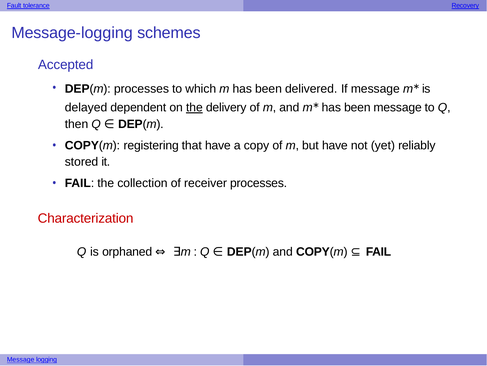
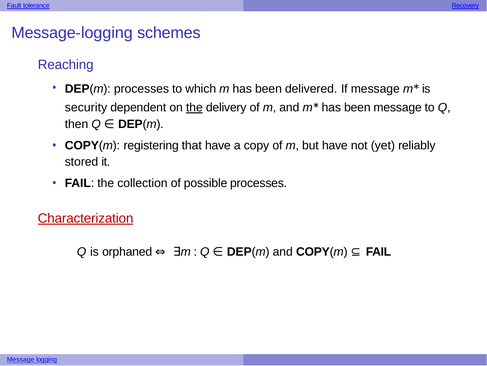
Accepted: Accepted -> Reaching (66, 65)
delayed: delayed -> security (86, 107)
receiver: receiver -> possible (206, 183)
Characterization underline: none -> present (86, 218)
